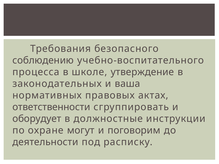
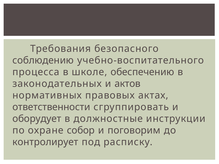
утверждение: утверждение -> обеспечению (142, 72)
ваша: ваша -> актов (128, 84)
могут: могут -> собор (81, 131)
деятельности: деятельности -> контролирует (45, 142)
